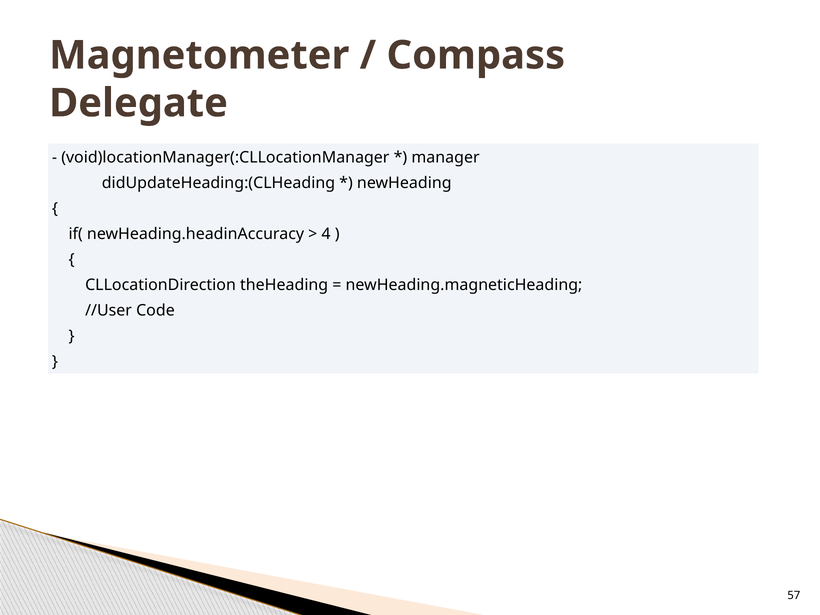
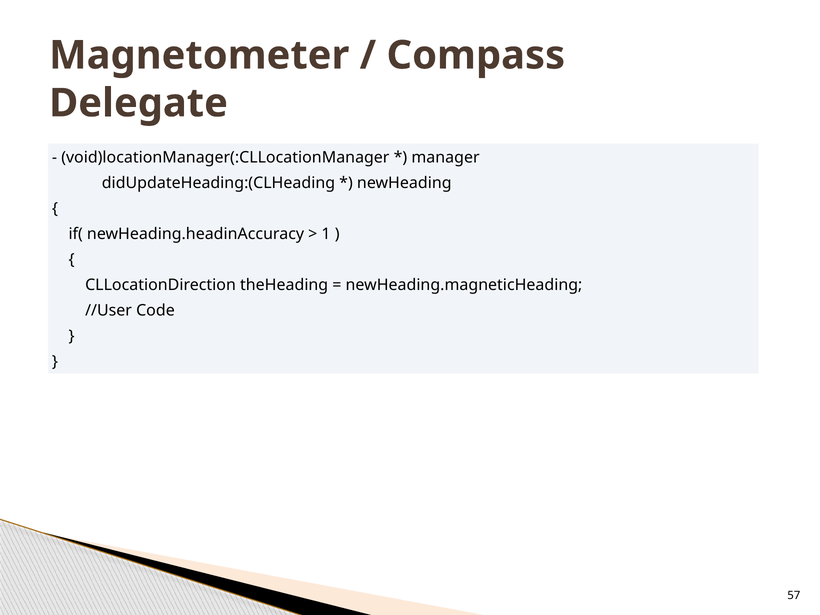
4: 4 -> 1 (326, 234)
